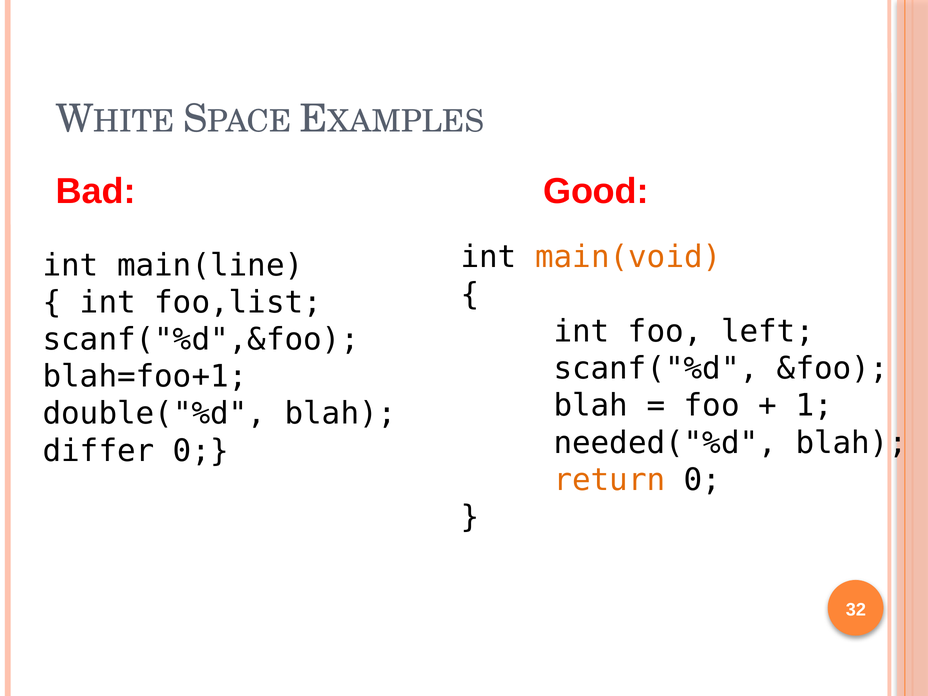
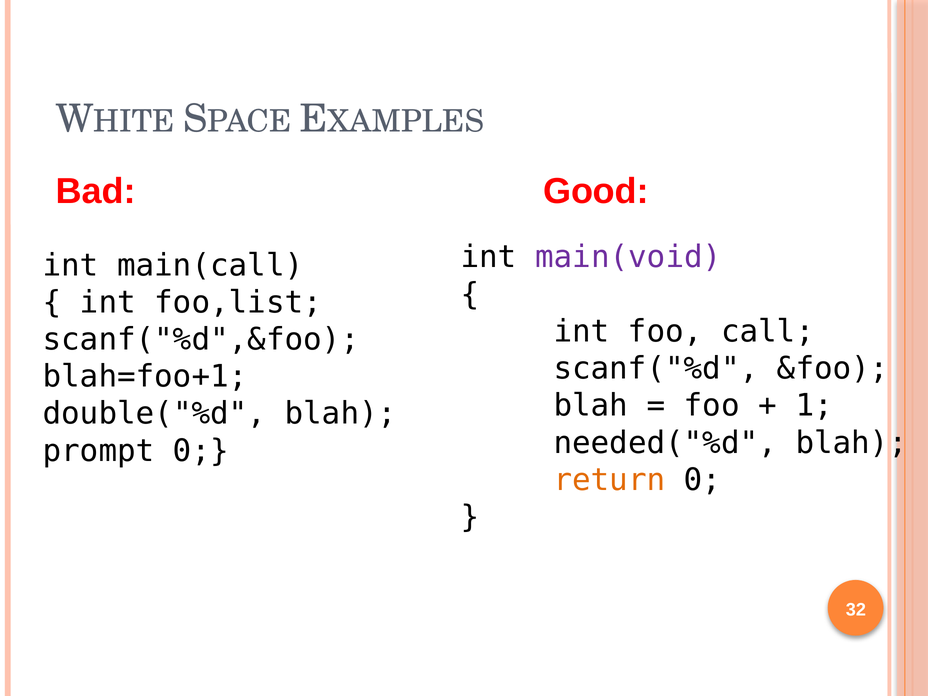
main(void colour: orange -> purple (628, 257)
main(line: main(line -> main(call (210, 265)
left: left -> call (768, 332)
differ: differ -> prompt (99, 451)
